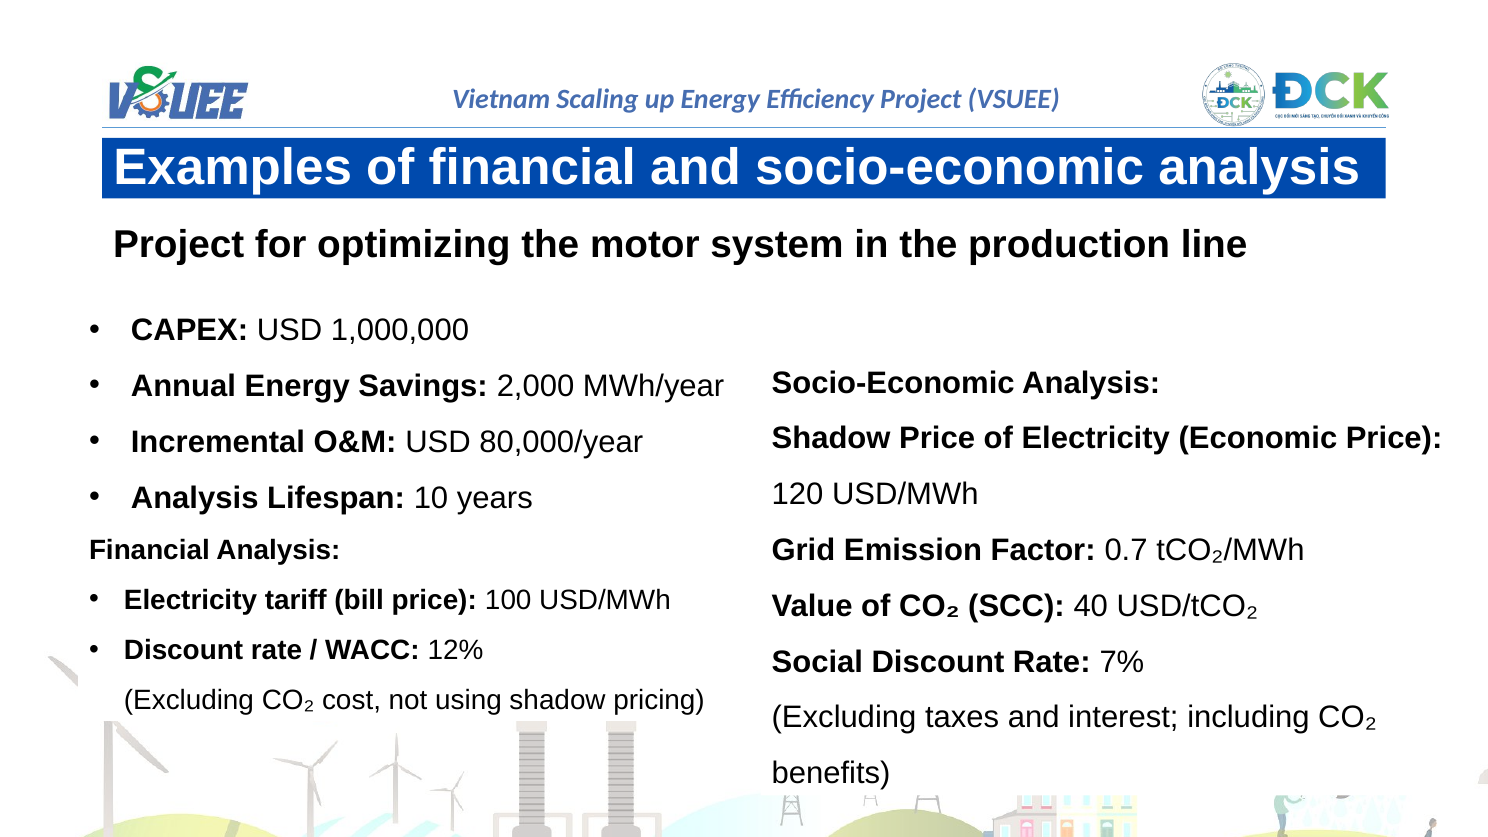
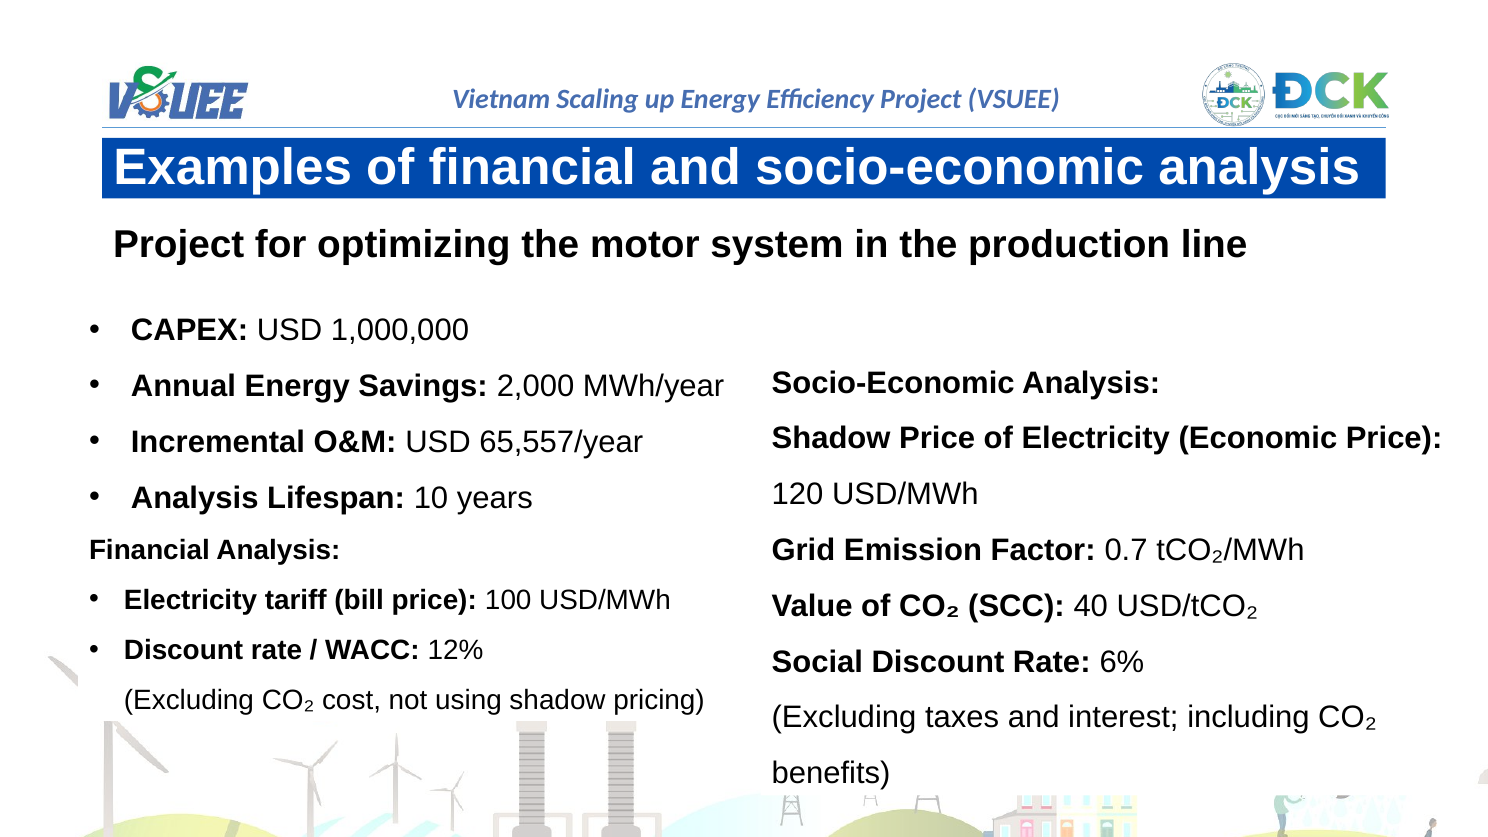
80,000/year: 80,000/year -> 65,557/year (561, 442)
7%: 7% -> 6% (1122, 662)
